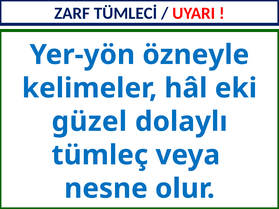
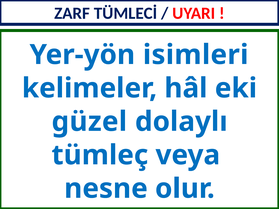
özneyle: özneyle -> isimleri (196, 55)
